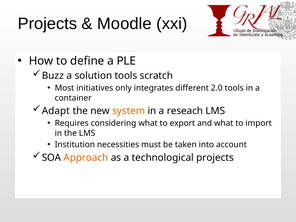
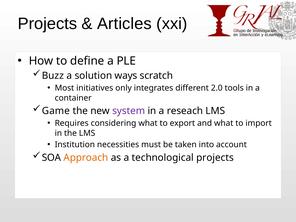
Moodle: Moodle -> Articles (124, 24)
solution tools: tools -> ways (126, 76)
Adapt: Adapt -> Game (56, 111)
system colour: orange -> purple (129, 111)
